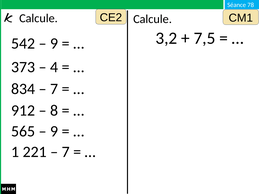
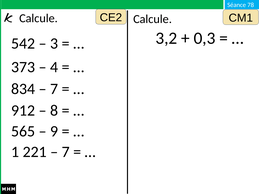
7,5: 7,5 -> 0,3 (205, 38)
9: 9 -> 3 (54, 43)
